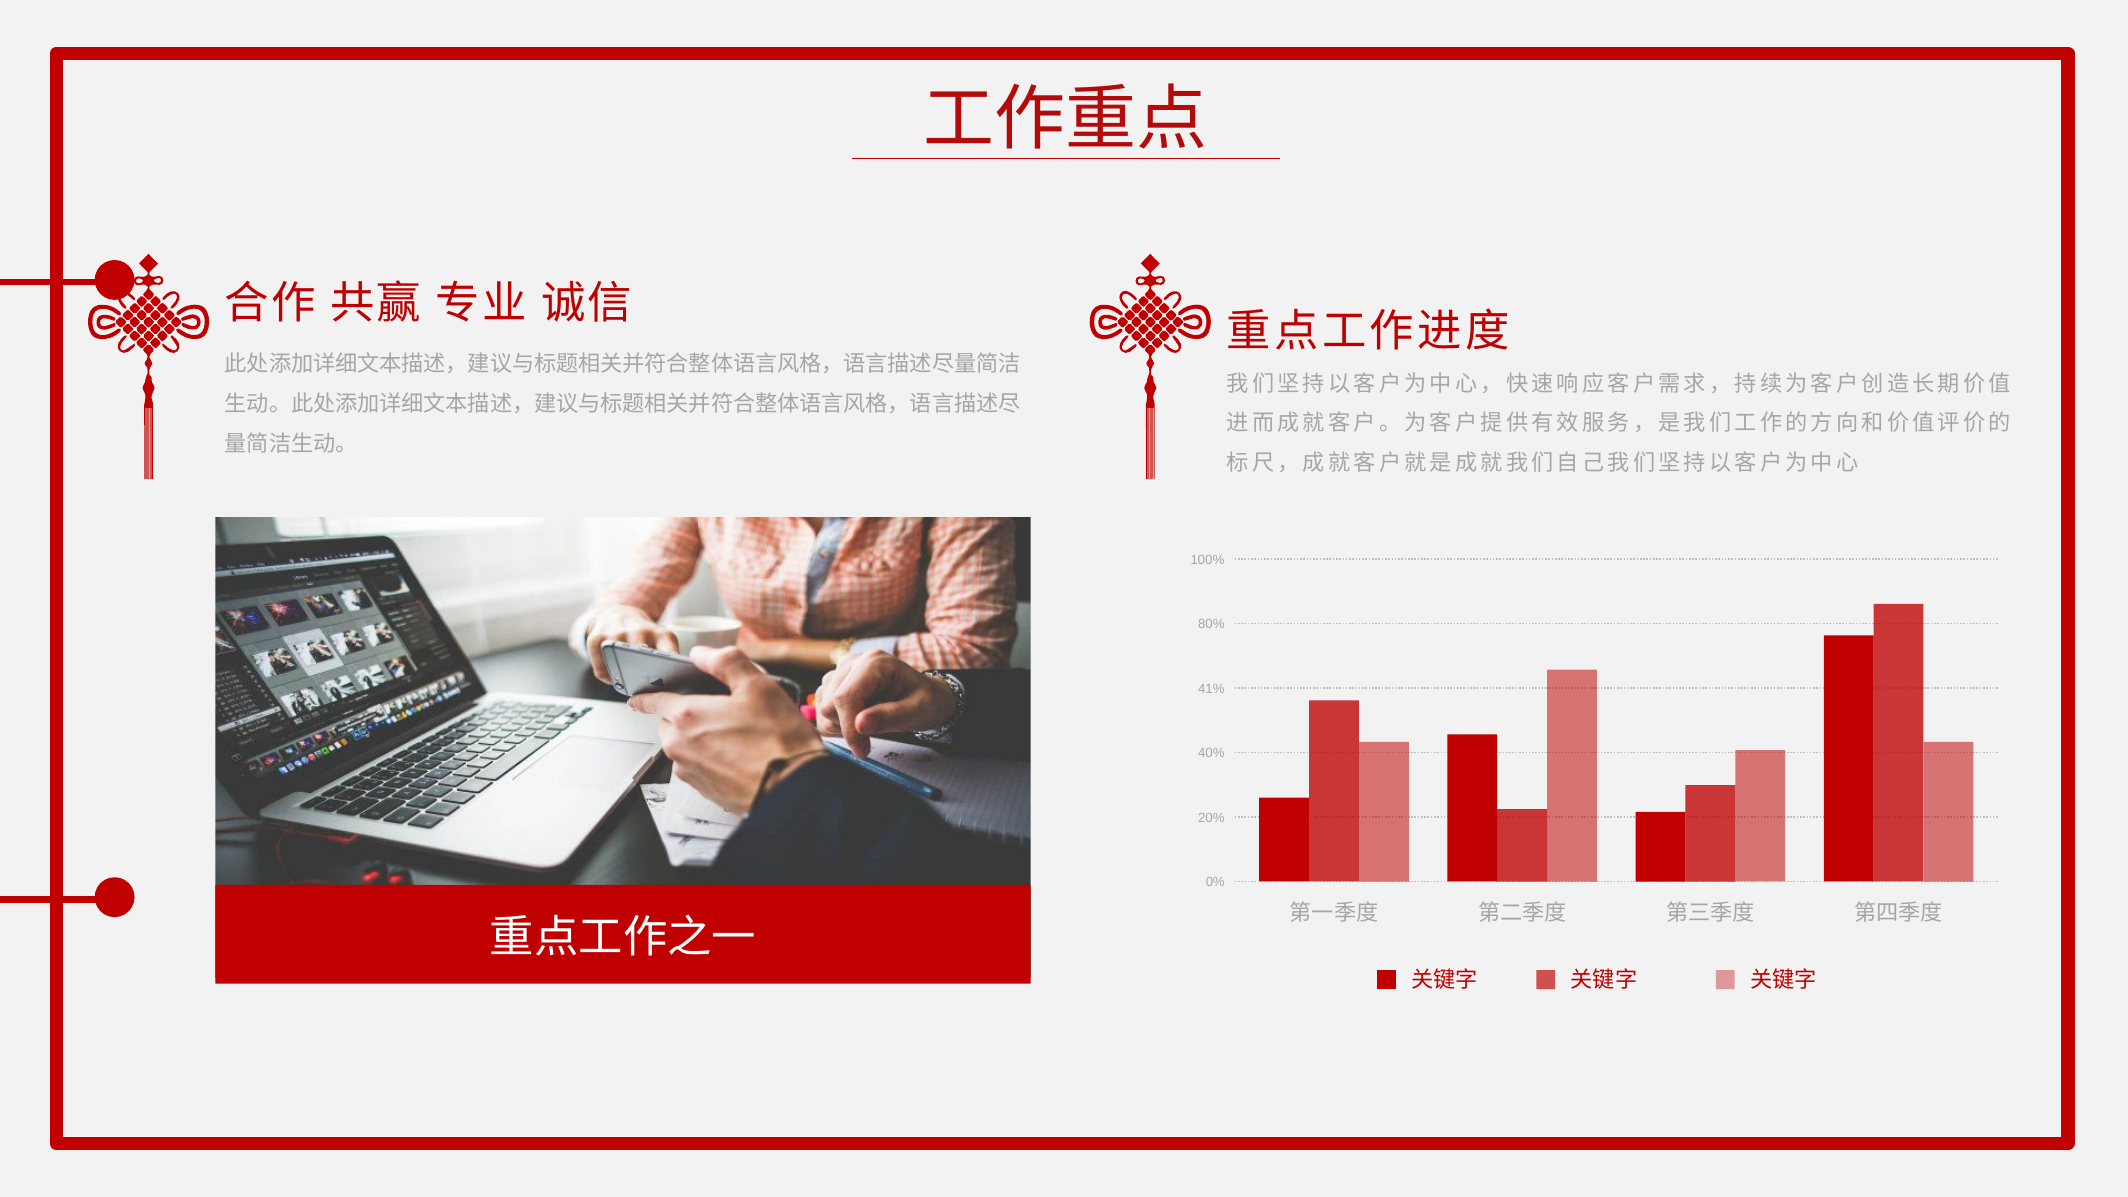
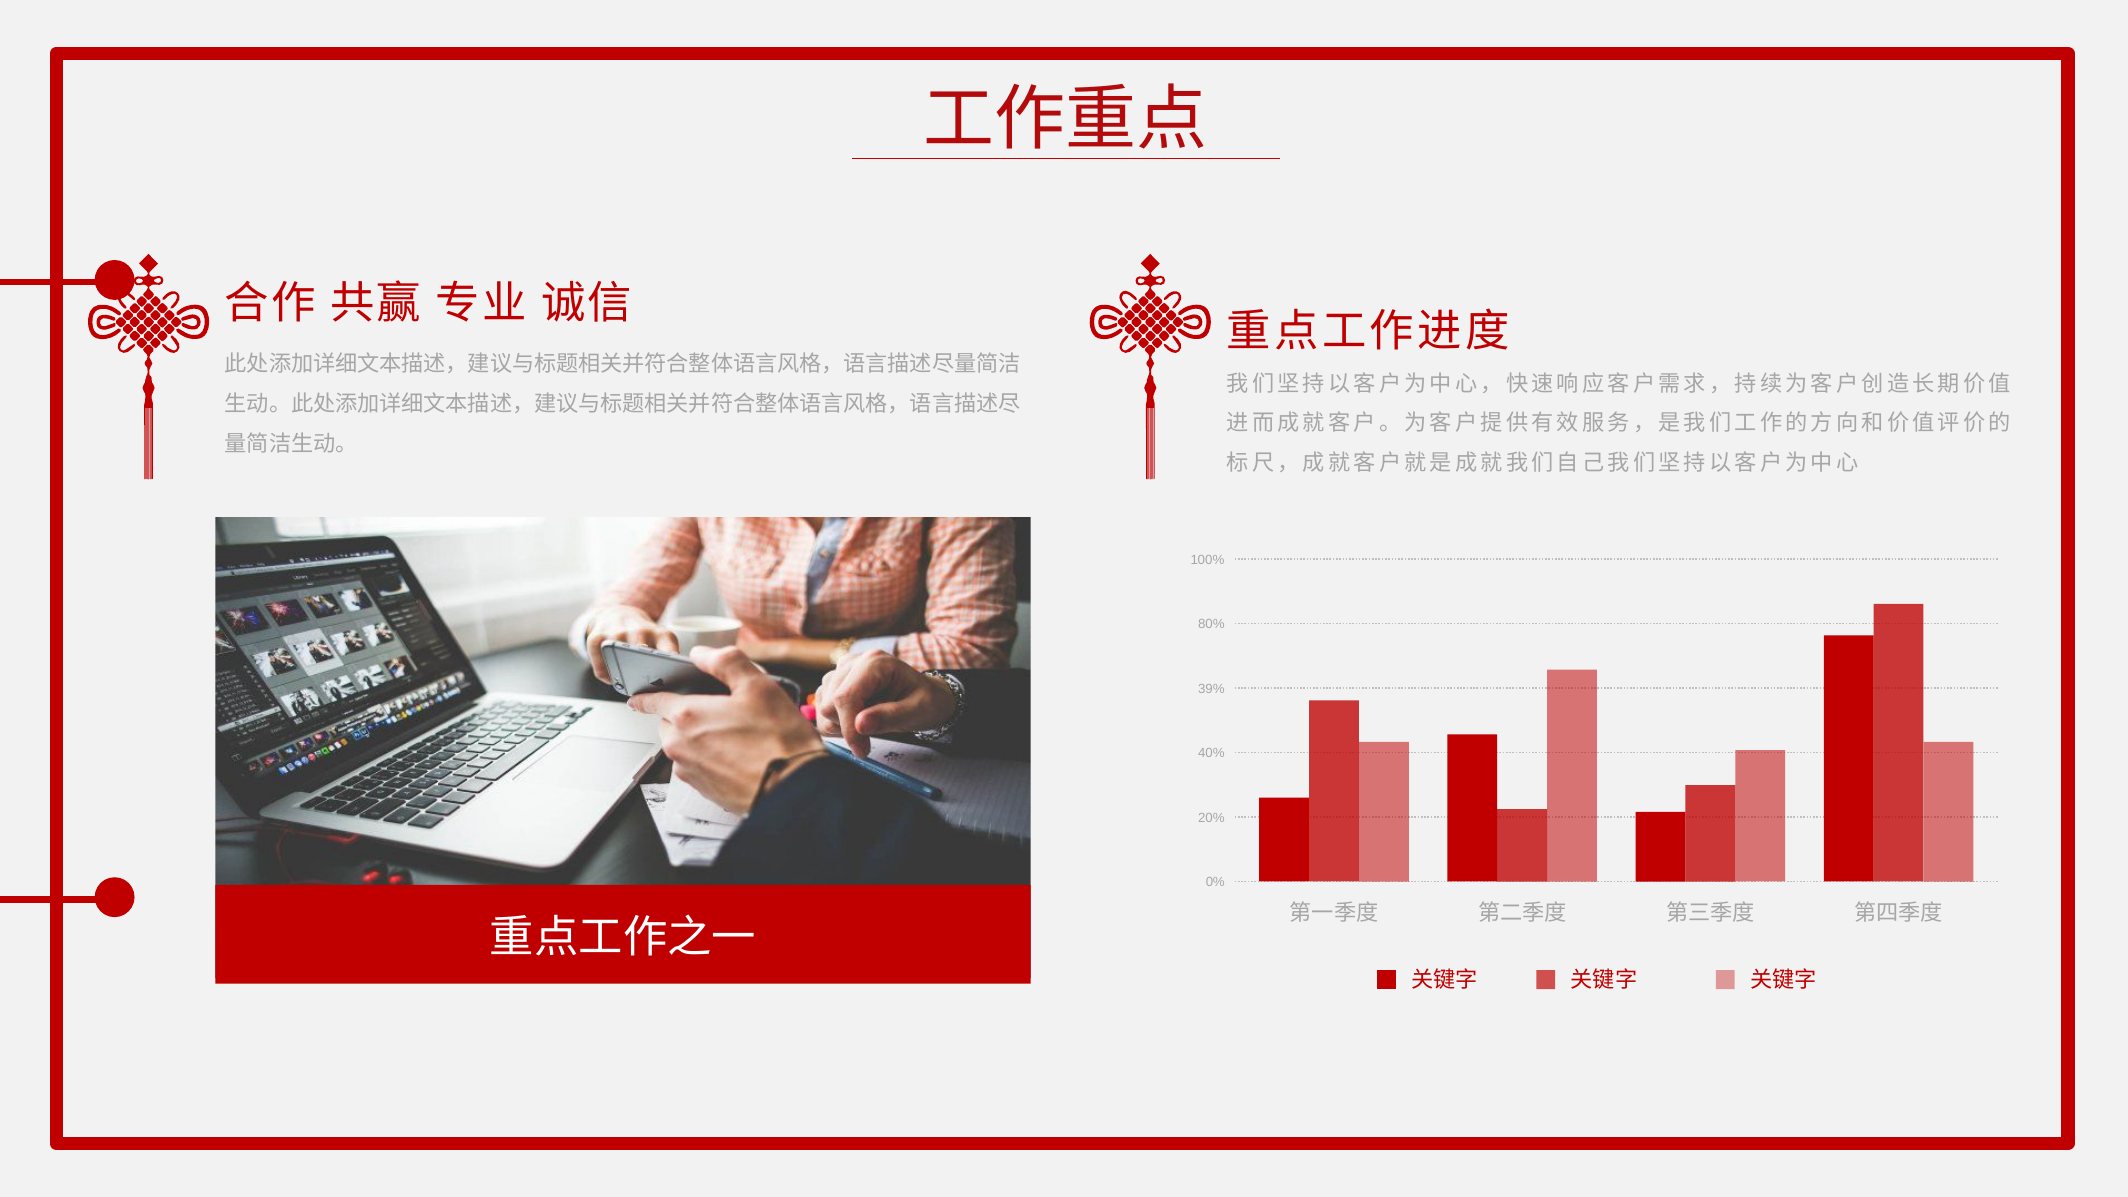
41%: 41% -> 39% (1211, 689)
